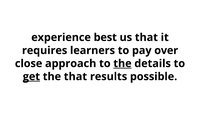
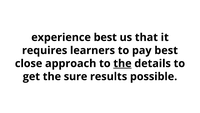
pay over: over -> best (166, 50)
get underline: present -> none (31, 76)
the that: that -> sure (76, 76)
